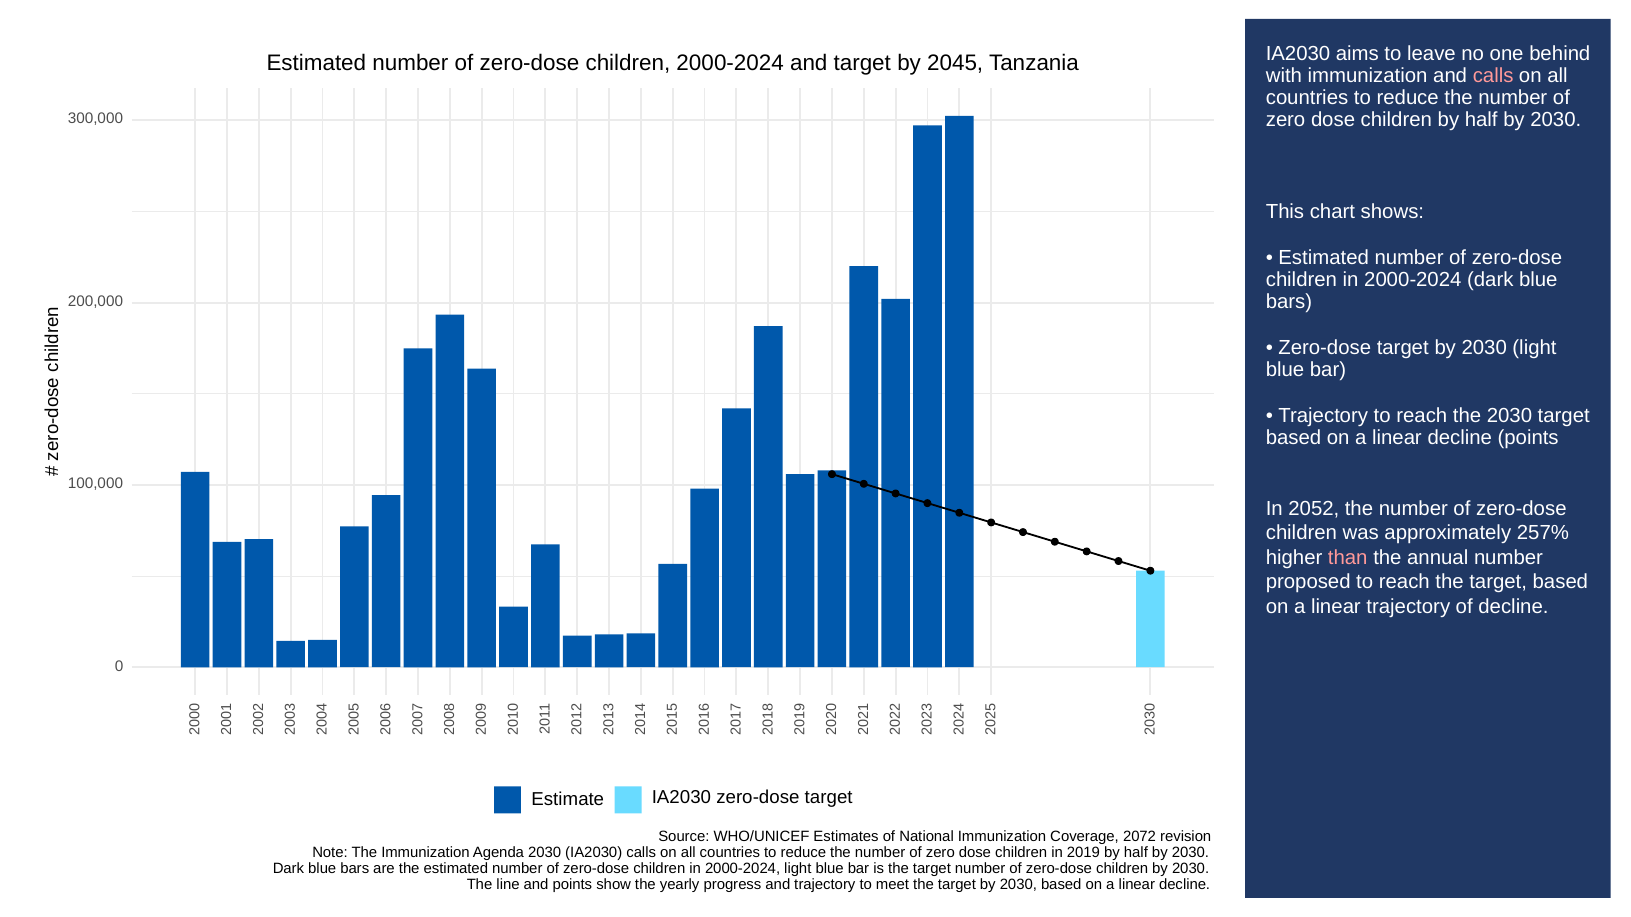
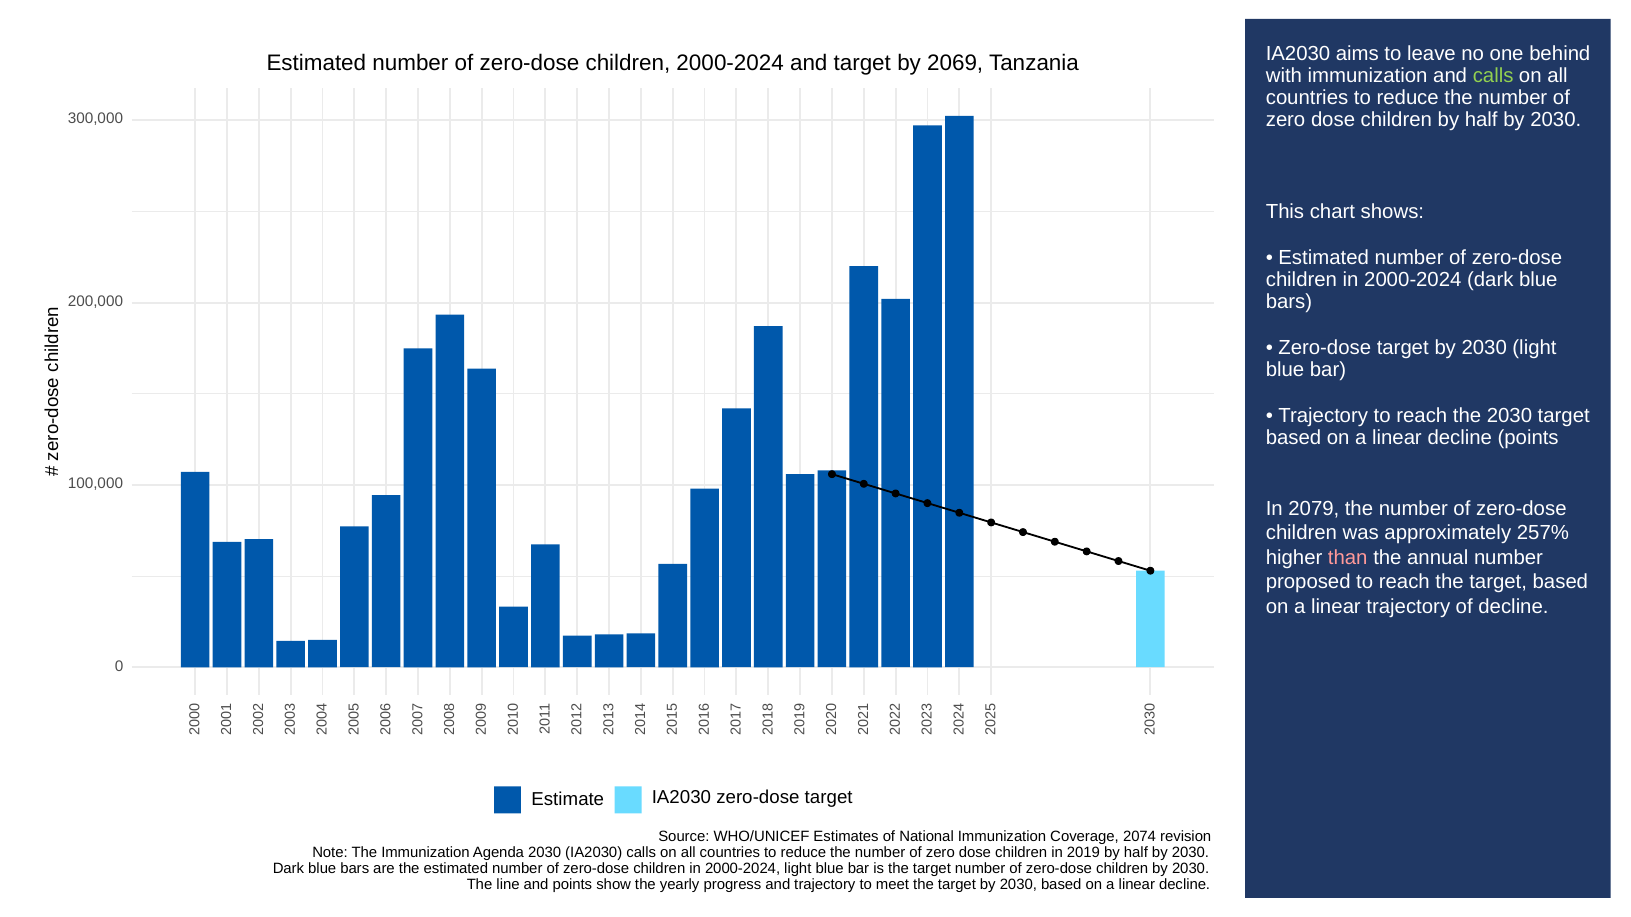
2045: 2045 -> 2069 (955, 63)
calls colour: pink -> light green (1493, 76)
2052: 2052 -> 2079 (1314, 509)
2072: 2072 -> 2074 (1140, 837)
